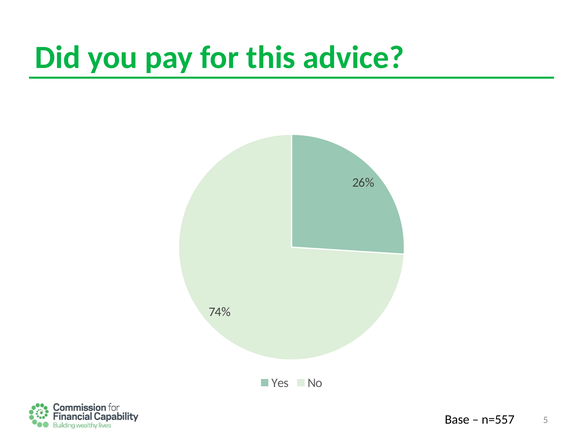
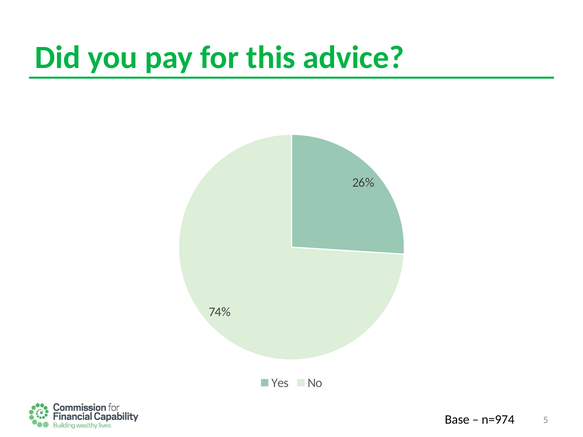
n=557: n=557 -> n=974 (498, 420)
